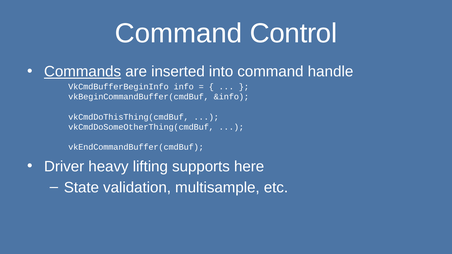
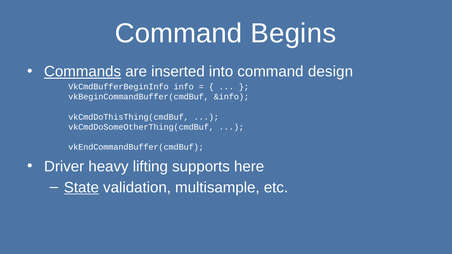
Control: Control -> Begins (293, 33)
handle: handle -> design (330, 72)
State underline: none -> present (81, 188)
